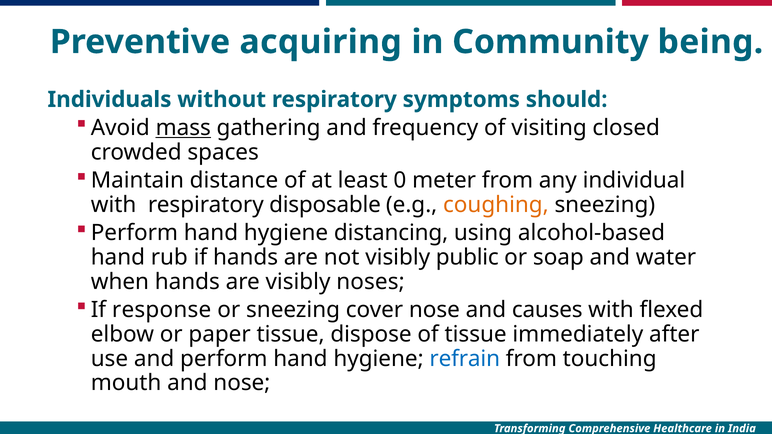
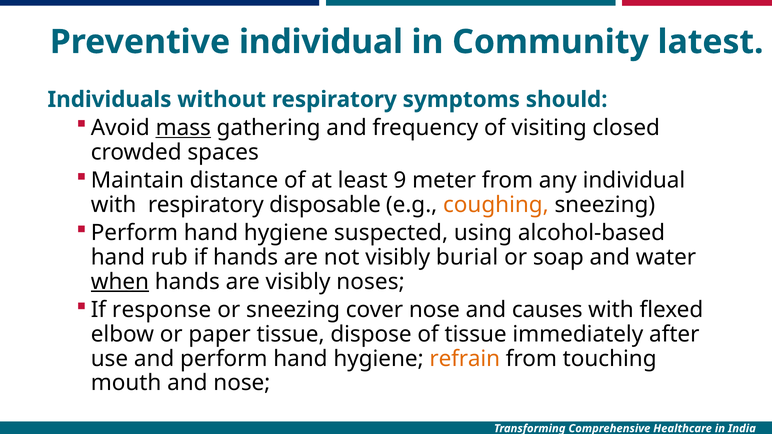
Preventive acquiring: acquiring -> individual (321, 42)
being: being -> latest (711, 42)
0: 0 -> 9 (400, 181)
distancing: distancing -> suspected (391, 233)
public: public -> burial (467, 258)
when underline: none -> present (120, 282)
refrain colour: blue -> orange (465, 359)
